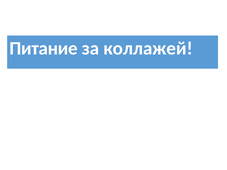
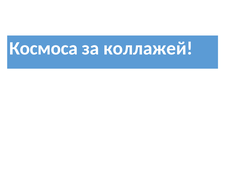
Питание: Питание -> Космоса (44, 48)
